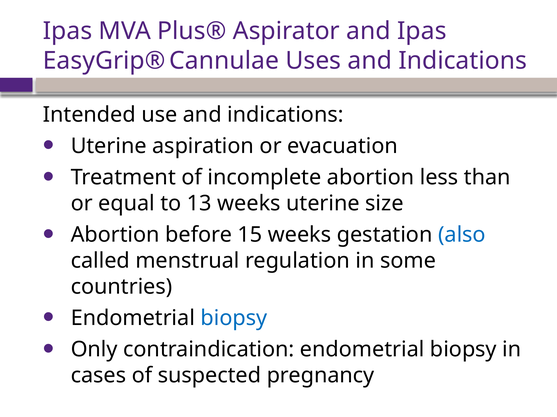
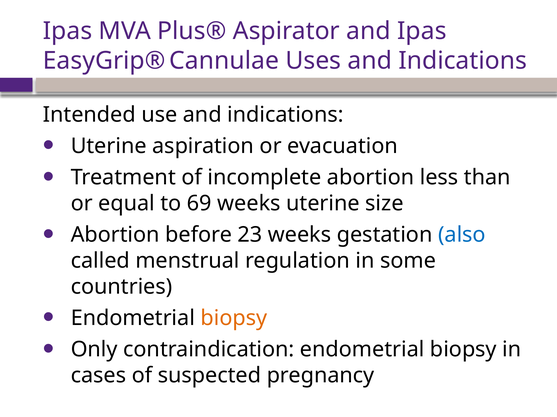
13: 13 -> 69 (199, 204)
15: 15 -> 23 (250, 235)
biopsy colour: blue -> orange (234, 318)
